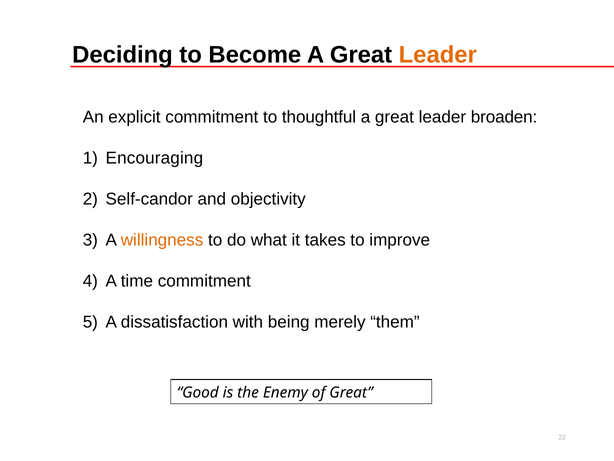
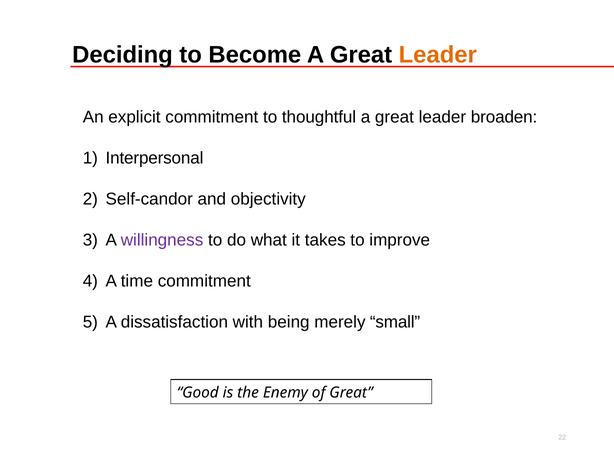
Encouraging: Encouraging -> Interpersonal (155, 158)
willingness colour: orange -> purple (162, 240)
them: them -> small (395, 322)
